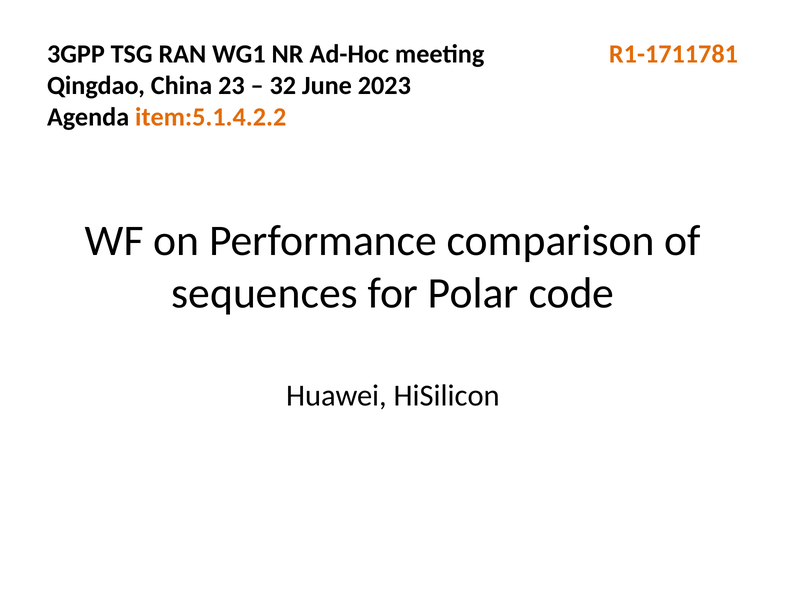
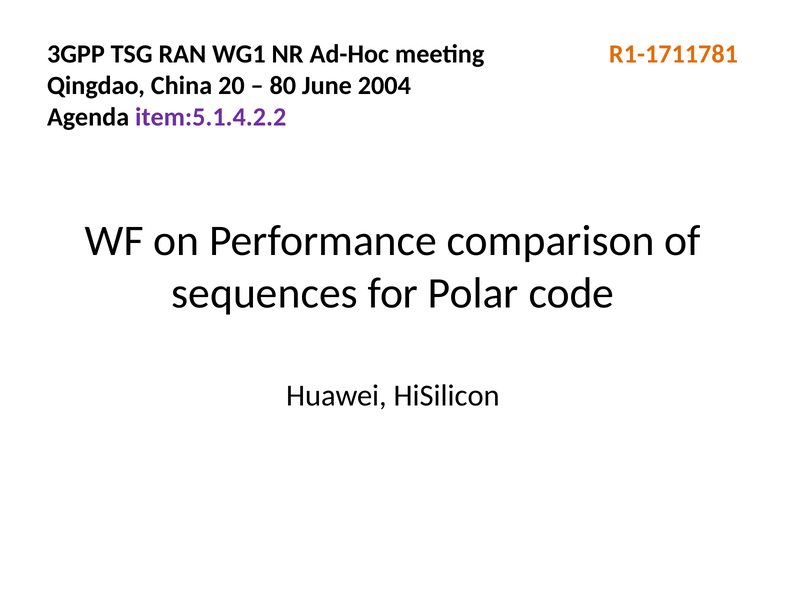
23: 23 -> 20 (231, 86)
32: 32 -> 80 (283, 86)
2023: 2023 -> 2004 (384, 86)
item:5.1.4.2.2 colour: orange -> purple (211, 117)
